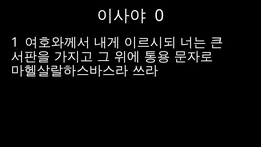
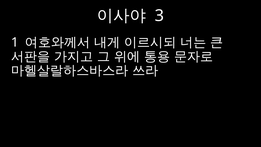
0: 0 -> 3 (159, 16)
